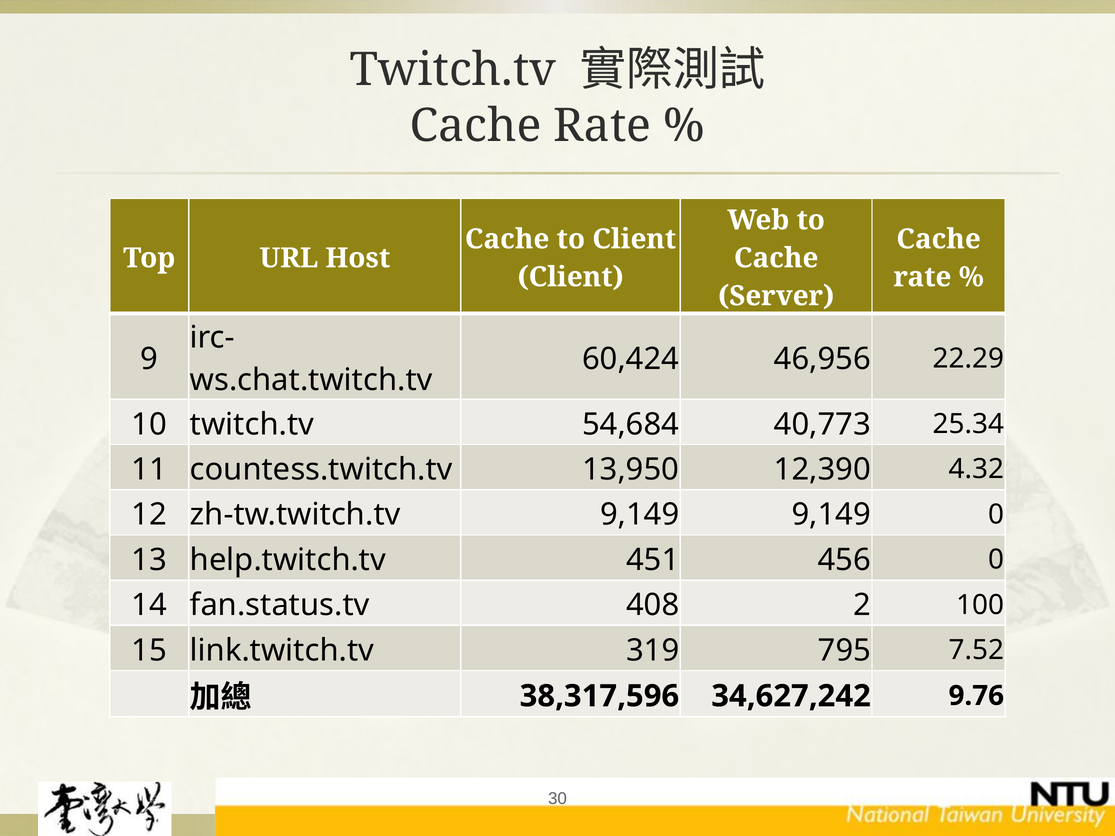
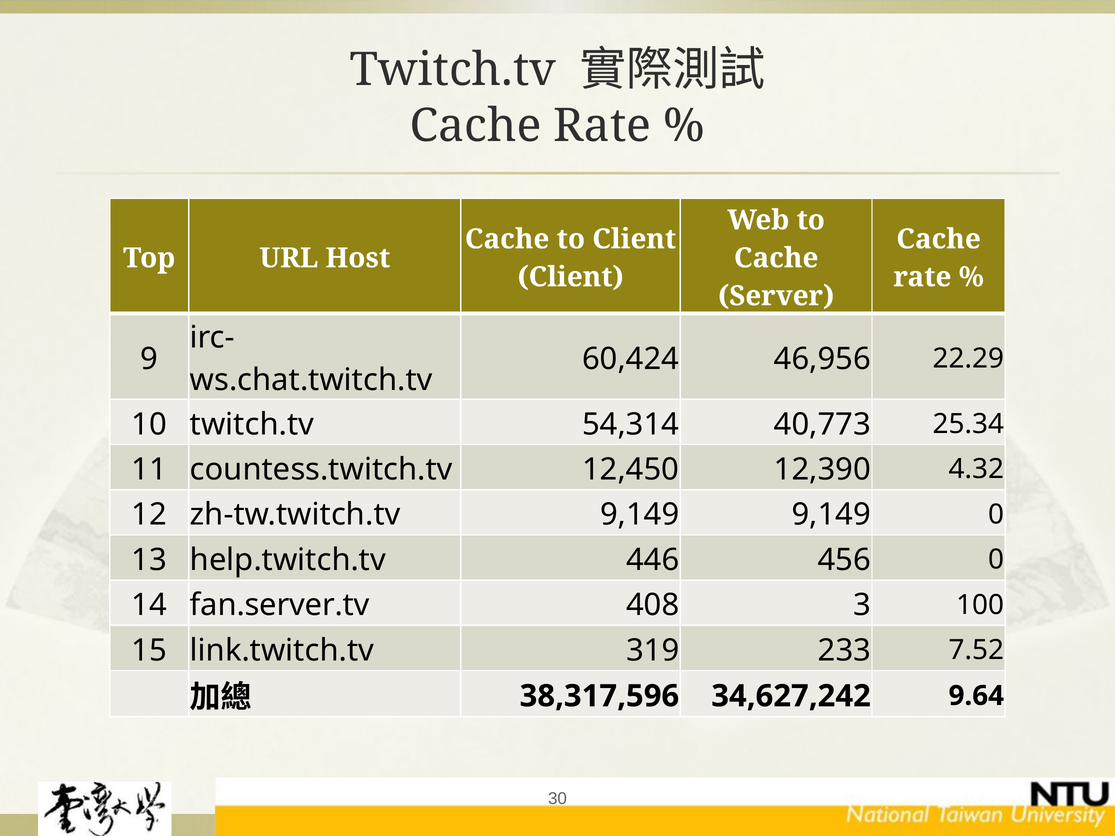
54,684: 54,684 -> 54,314 (631, 424)
13,950: 13,950 -> 12,450 (631, 470)
451: 451 -> 446 (653, 560)
fan.status.tv: fan.status.tv -> fan.server.tv (280, 605)
2: 2 -> 3 (862, 605)
795: 795 -> 233 (844, 651)
9.76: 9.76 -> 9.64 (976, 696)
